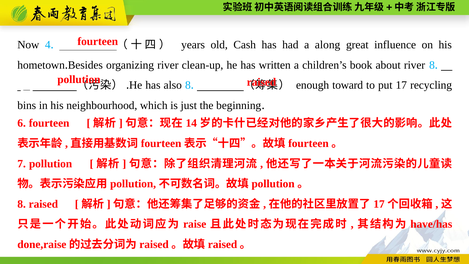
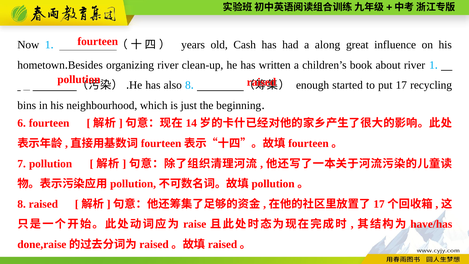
Now 4: 4 -> 1 (48, 45)
river 8: 8 -> 1 (432, 65)
toward: toward -> started (348, 85)
